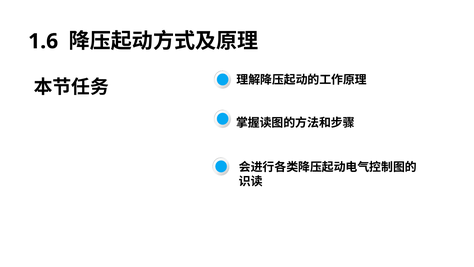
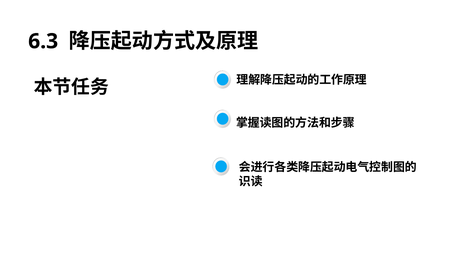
1.6: 1.6 -> 6.3 (43, 41)
